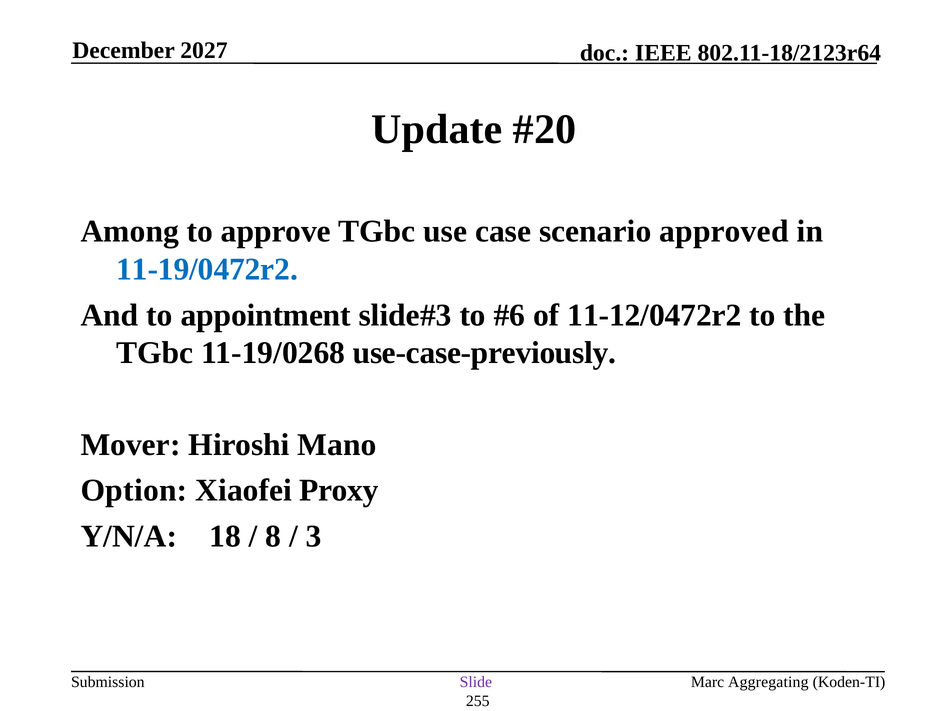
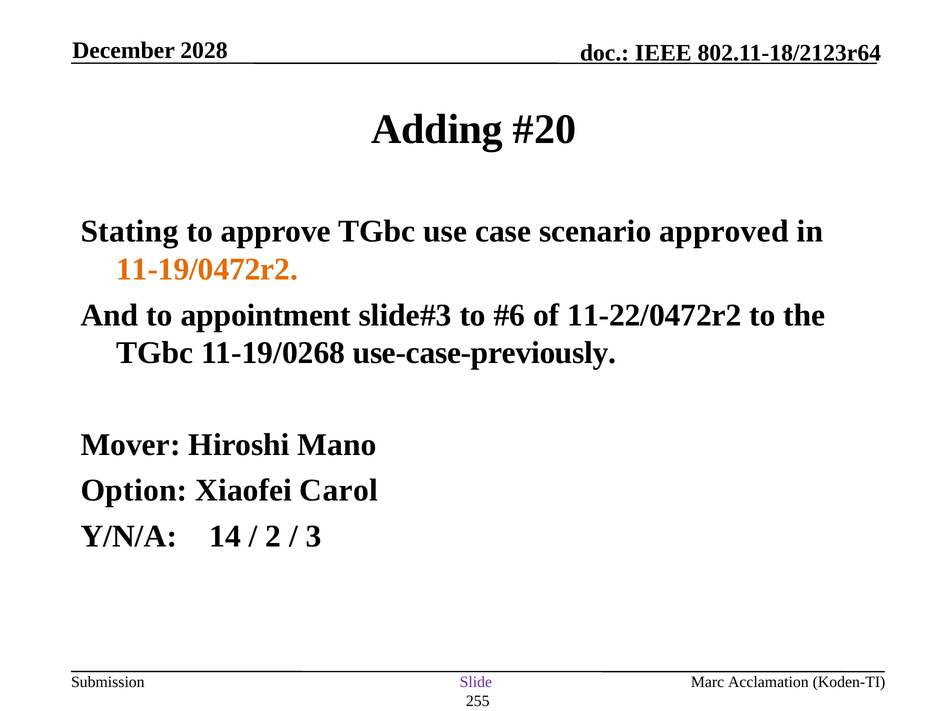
2027: 2027 -> 2028 (204, 50)
Update: Update -> Adding (437, 129)
Among: Among -> Stating (130, 231)
11-19/0472r2 colour: blue -> orange (207, 269)
11-12/0472r2: 11-12/0472r2 -> 11-22/0472r2 (654, 315)
Proxy: Proxy -> Carol (339, 491)
18: 18 -> 14 (225, 536)
8: 8 -> 2 (273, 536)
Aggregating: Aggregating -> Acclamation (768, 682)
